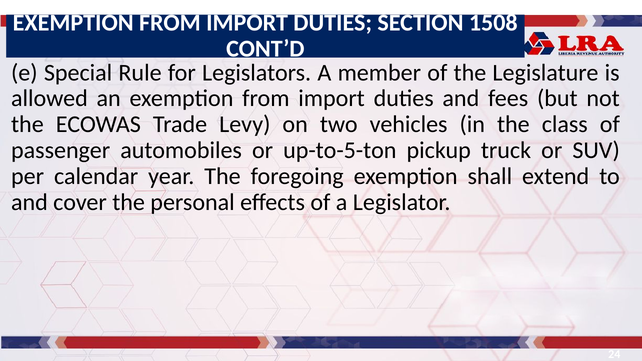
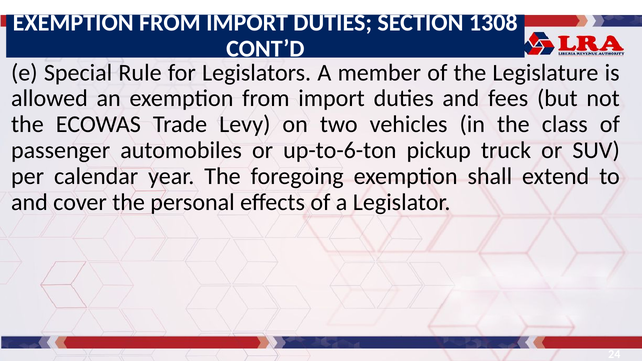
1508: 1508 -> 1308 (493, 23)
up-to-5-ton: up-to-5-ton -> up-to-6-ton (340, 151)
